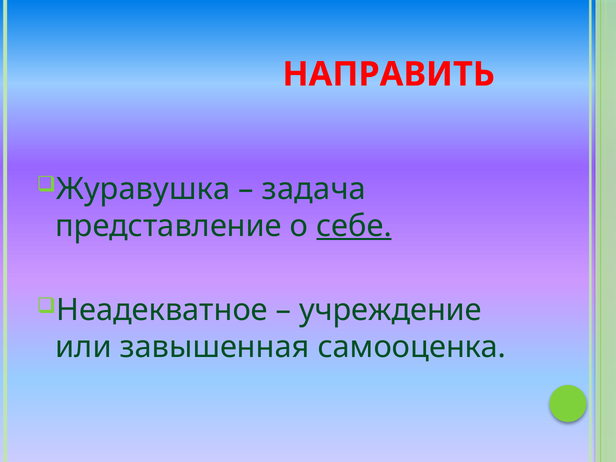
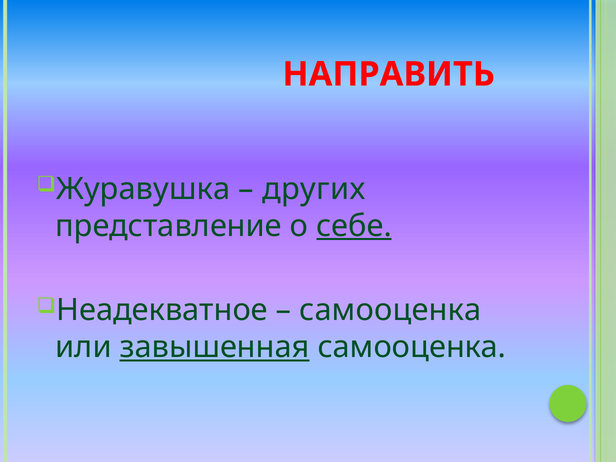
задача: задача -> других (314, 189)
учреждение: учреждение -> самооценка (390, 310)
завышенная underline: none -> present (215, 347)
